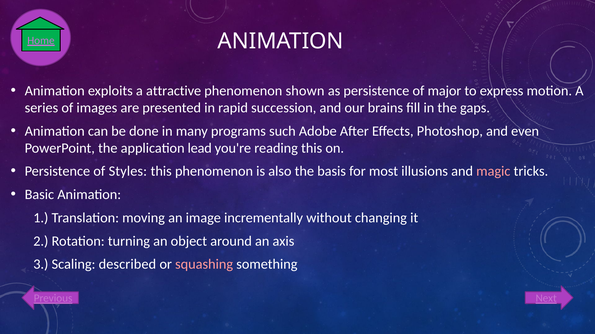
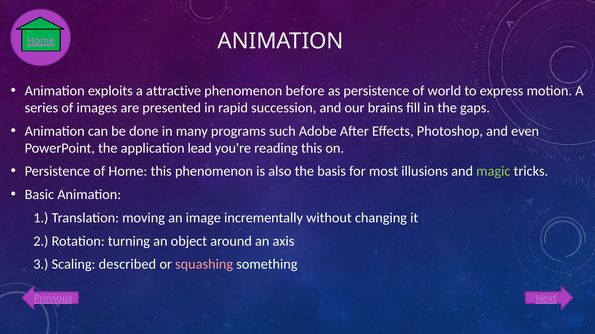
shown: shown -> before (305, 91)
major: major -> world (444, 91)
of Styles: Styles -> Home (128, 172)
magic colour: pink -> light green (493, 172)
